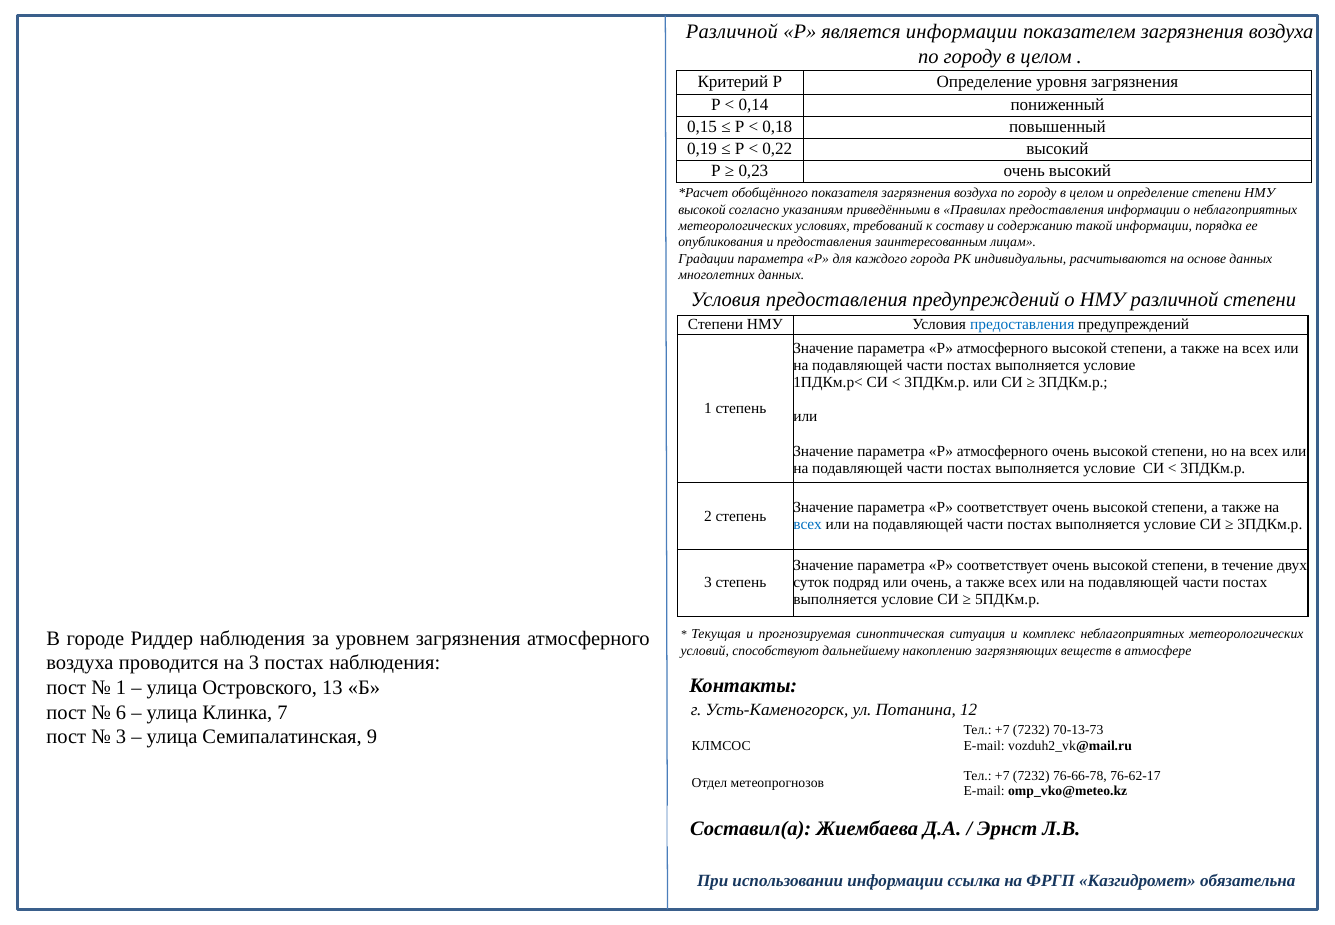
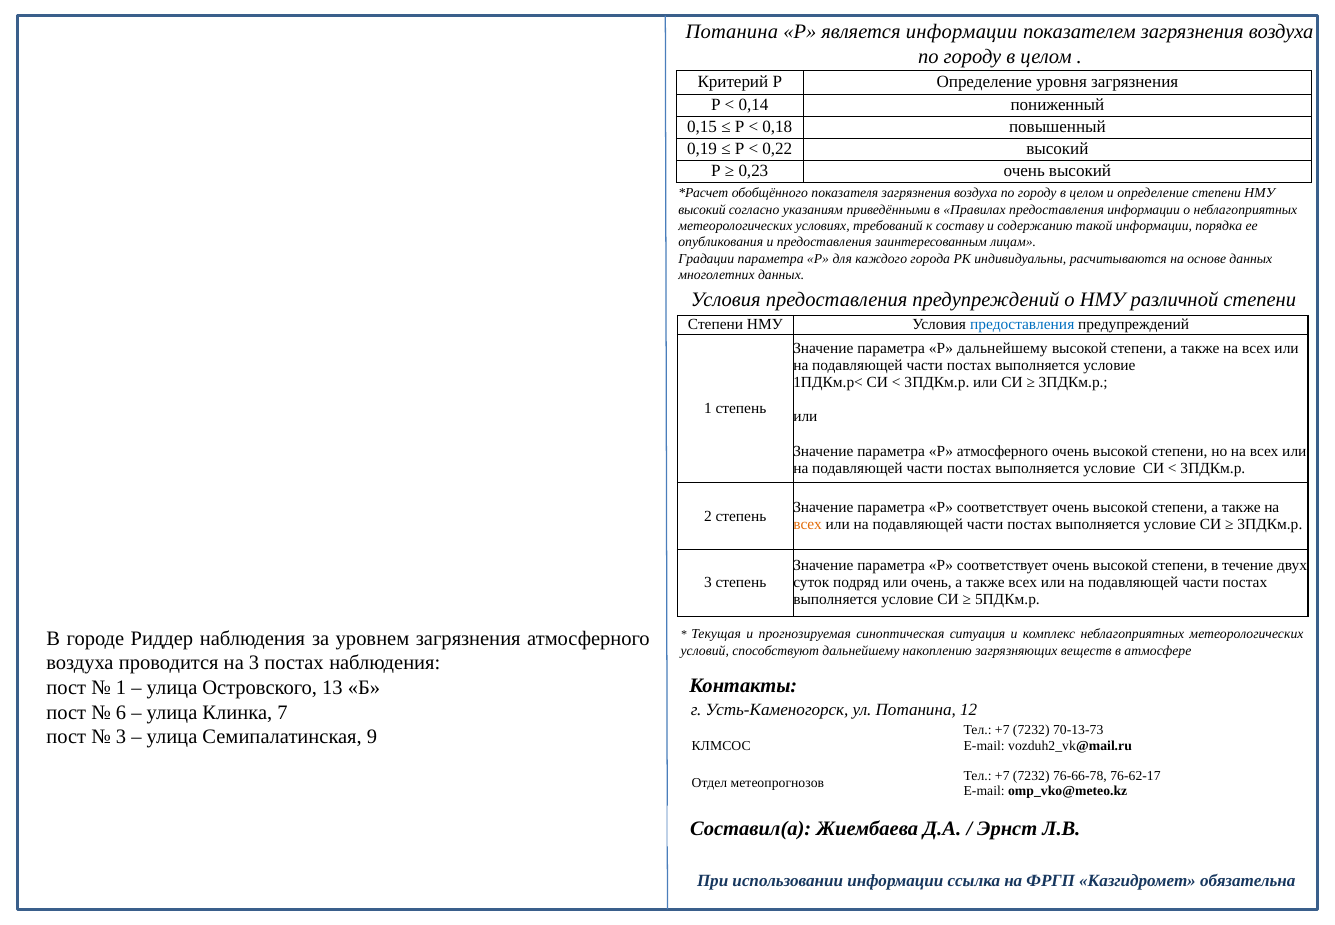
Различной: Различной -> Потанина (732, 32)
высокой: высокой -> высокий (702, 209)
атмосферного: атмосферного -> дальнейшему (1002, 348)
всех colour: blue -> orange (808, 524)
